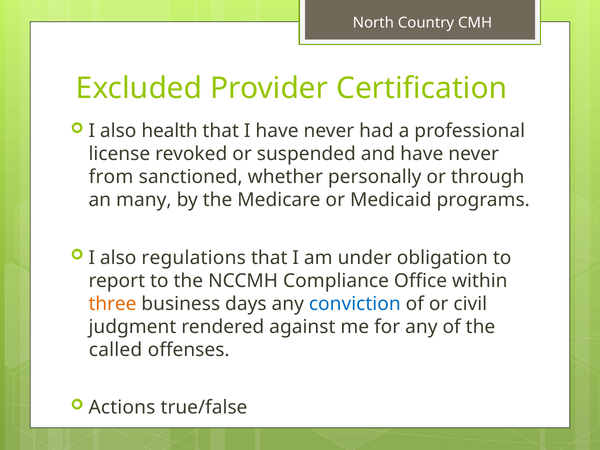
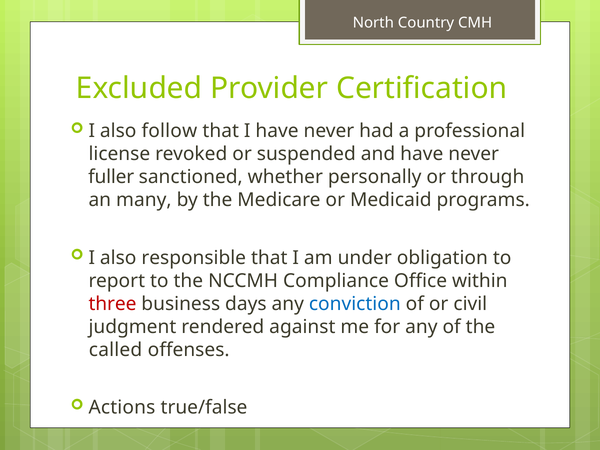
health: health -> follow (169, 131)
from: from -> fuller (111, 177)
regulations: regulations -> responsible (194, 258)
three colour: orange -> red (112, 304)
